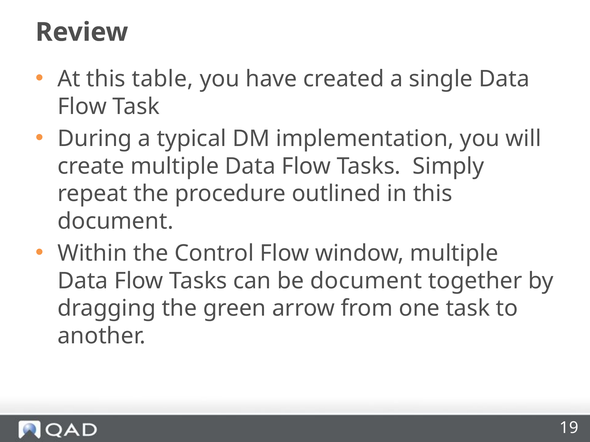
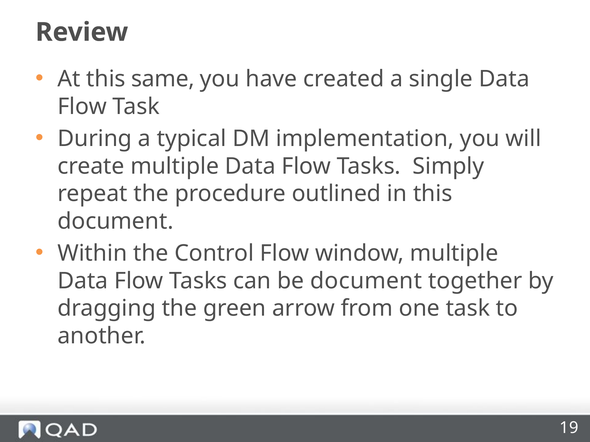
table: table -> same (163, 79)
